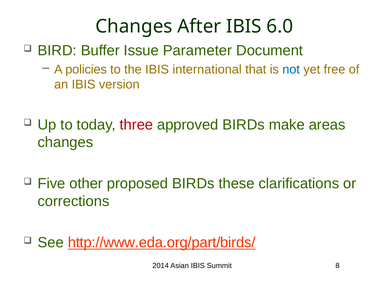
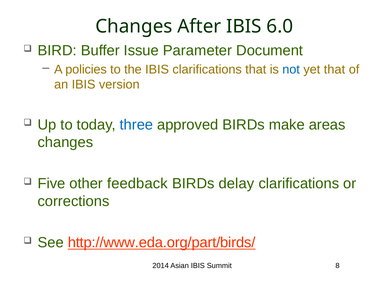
IBIS international: international -> clarifications (207, 69)
yet free: free -> that (334, 69)
three colour: red -> blue (136, 124)
proposed: proposed -> feedback (137, 183)
these: these -> delay (236, 183)
